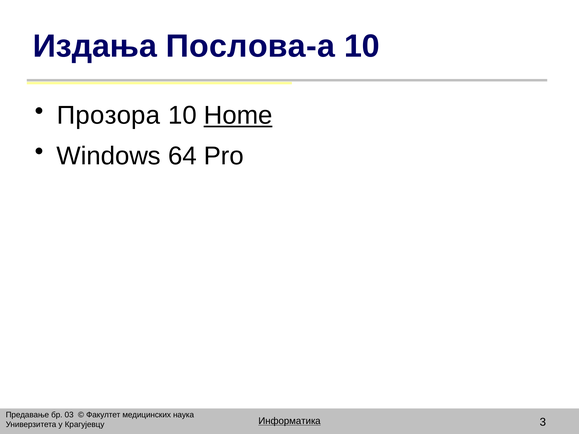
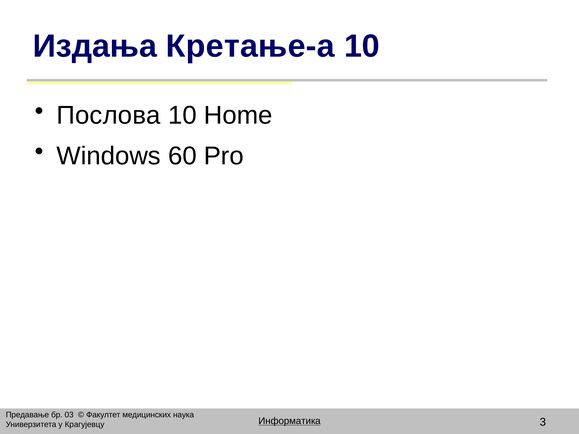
Послова-а: Послова-а -> Кретање-а (250, 46)
Прозора: Прозора -> Послова (109, 115)
Home underline: present -> none (238, 115)
64: 64 -> 60 (182, 156)
